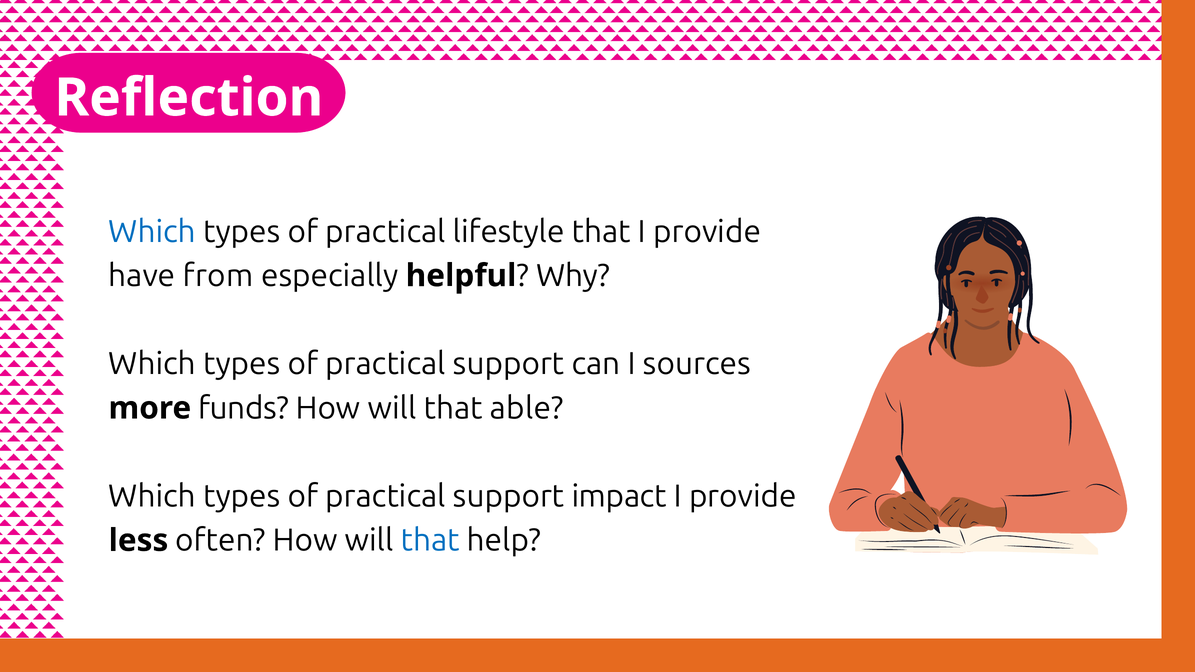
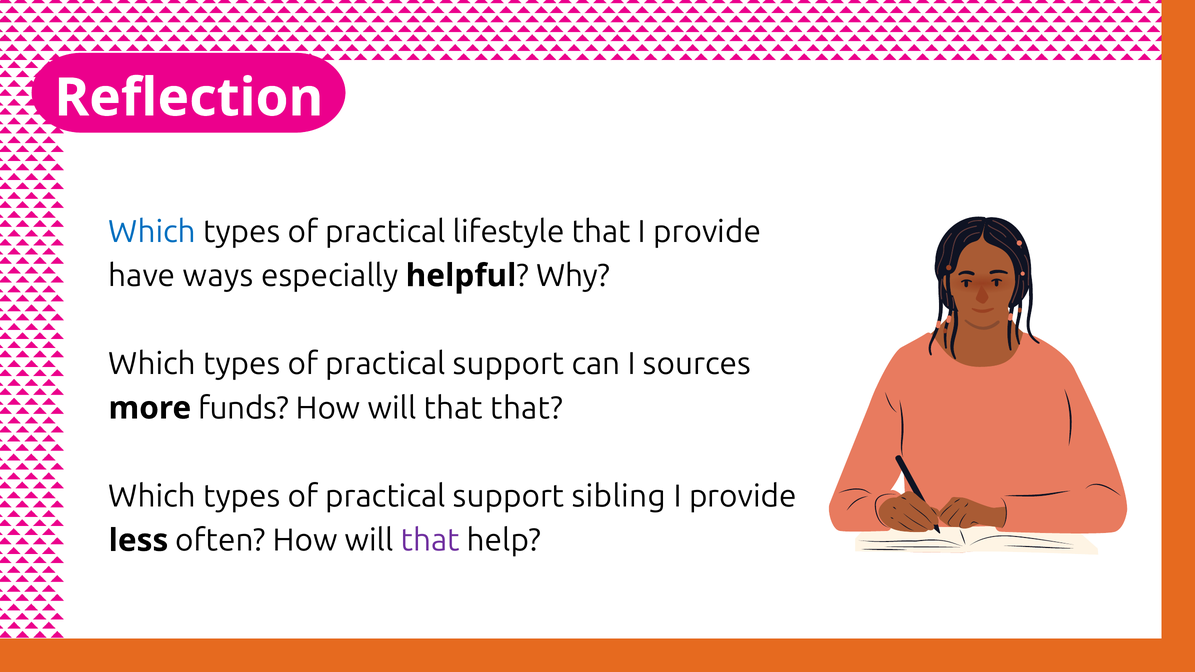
from: from -> ways (218, 276)
that able: able -> that (527, 408)
impact: impact -> sibling (619, 497)
that colour: blue -> purple (430, 541)
